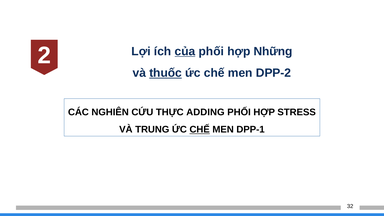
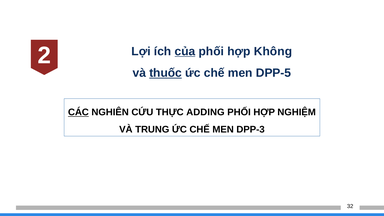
Những: Những -> Không (273, 51)
DPP-2: DPP-2 -> DPP-5 (274, 73)
CÁC underline: none -> present (78, 112)
STRESS: STRESS -> NGHIỆM (297, 112)
CHẾ underline: present -> none (200, 130)
DPP-1: DPP-1 -> DPP-3 (251, 130)
